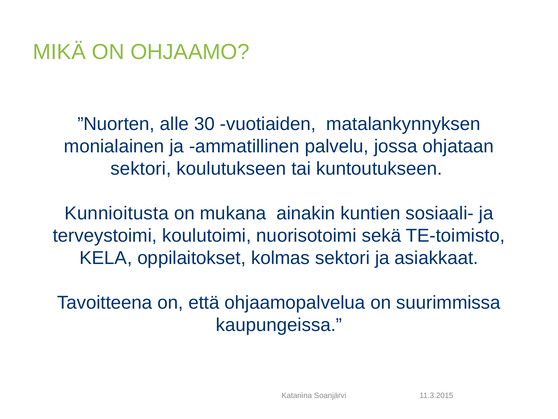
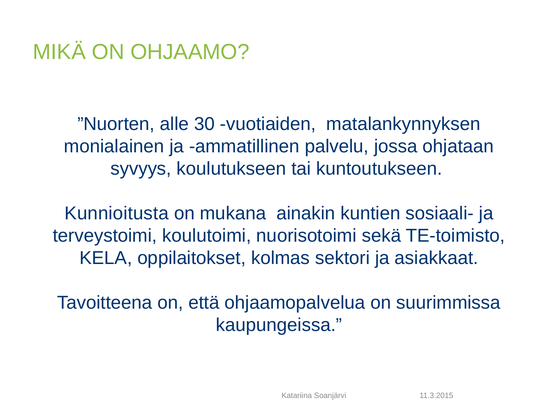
sektori: sektori -> syvyys (141, 168)
